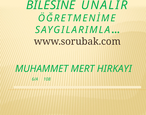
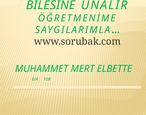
HIRKAYI: HIRKAYI -> ELBETTE (114, 69)
